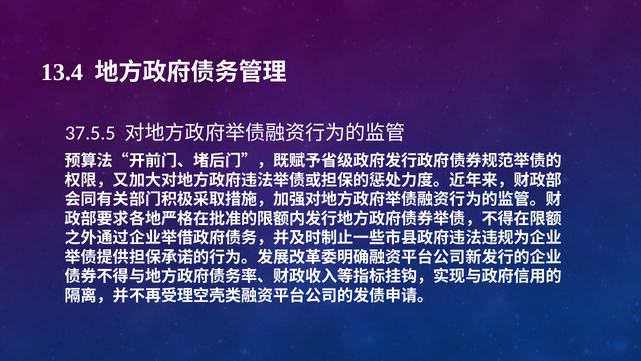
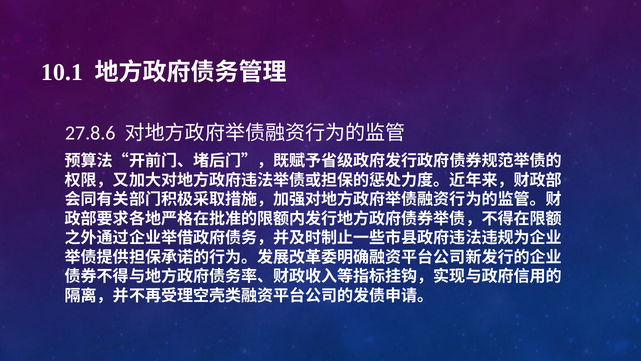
13.4: 13.4 -> 10.1 (62, 72)
37.5.5: 37.5.5 -> 27.8.6 (90, 133)
